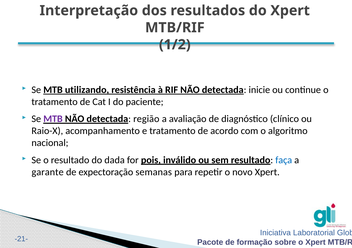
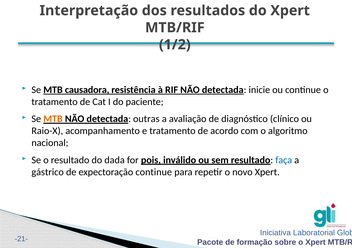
utilizando: utilizando -> causadora (87, 90)
MTB colour: purple -> orange (53, 119)
região: região -> outras (146, 119)
garante: garante -> gástrico (48, 172)
expectoração semanas: semanas -> continue (154, 172)
